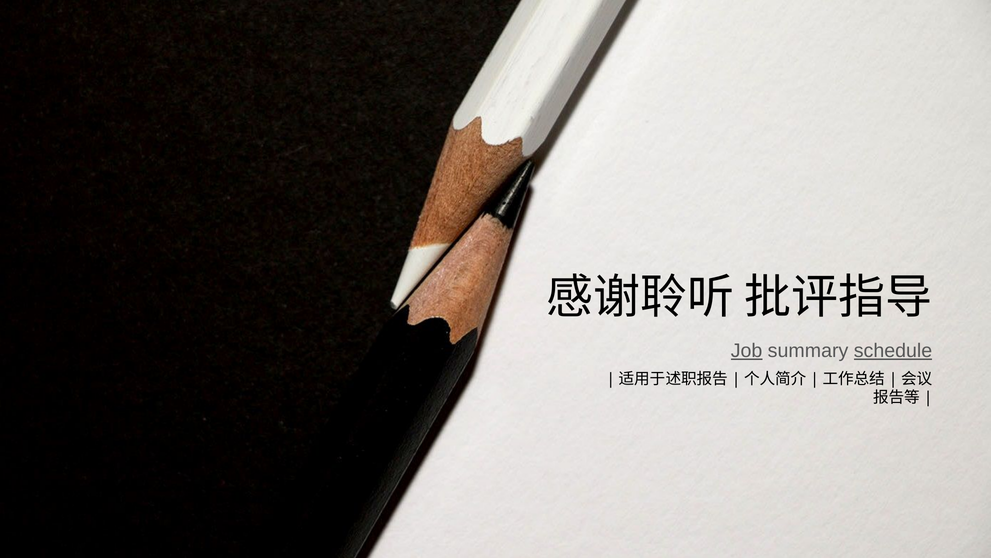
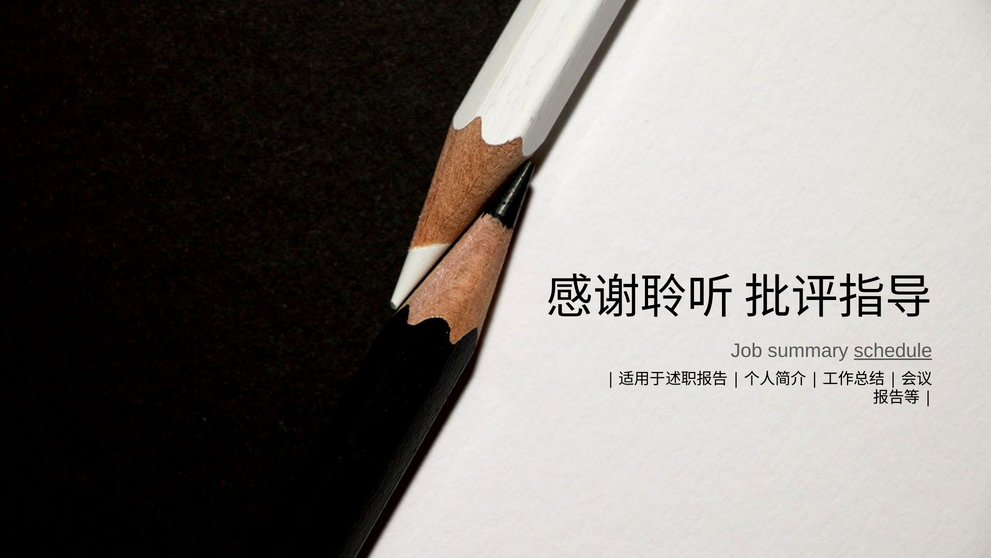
Job underline: present -> none (747, 350)
